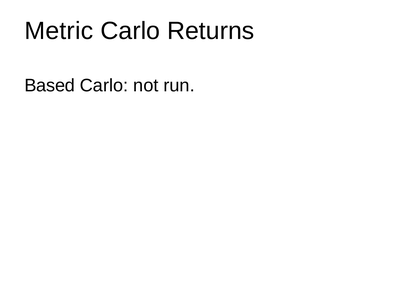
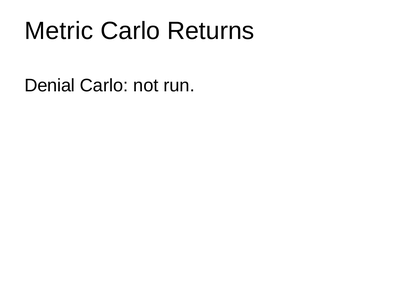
Based: Based -> Denial (50, 86)
